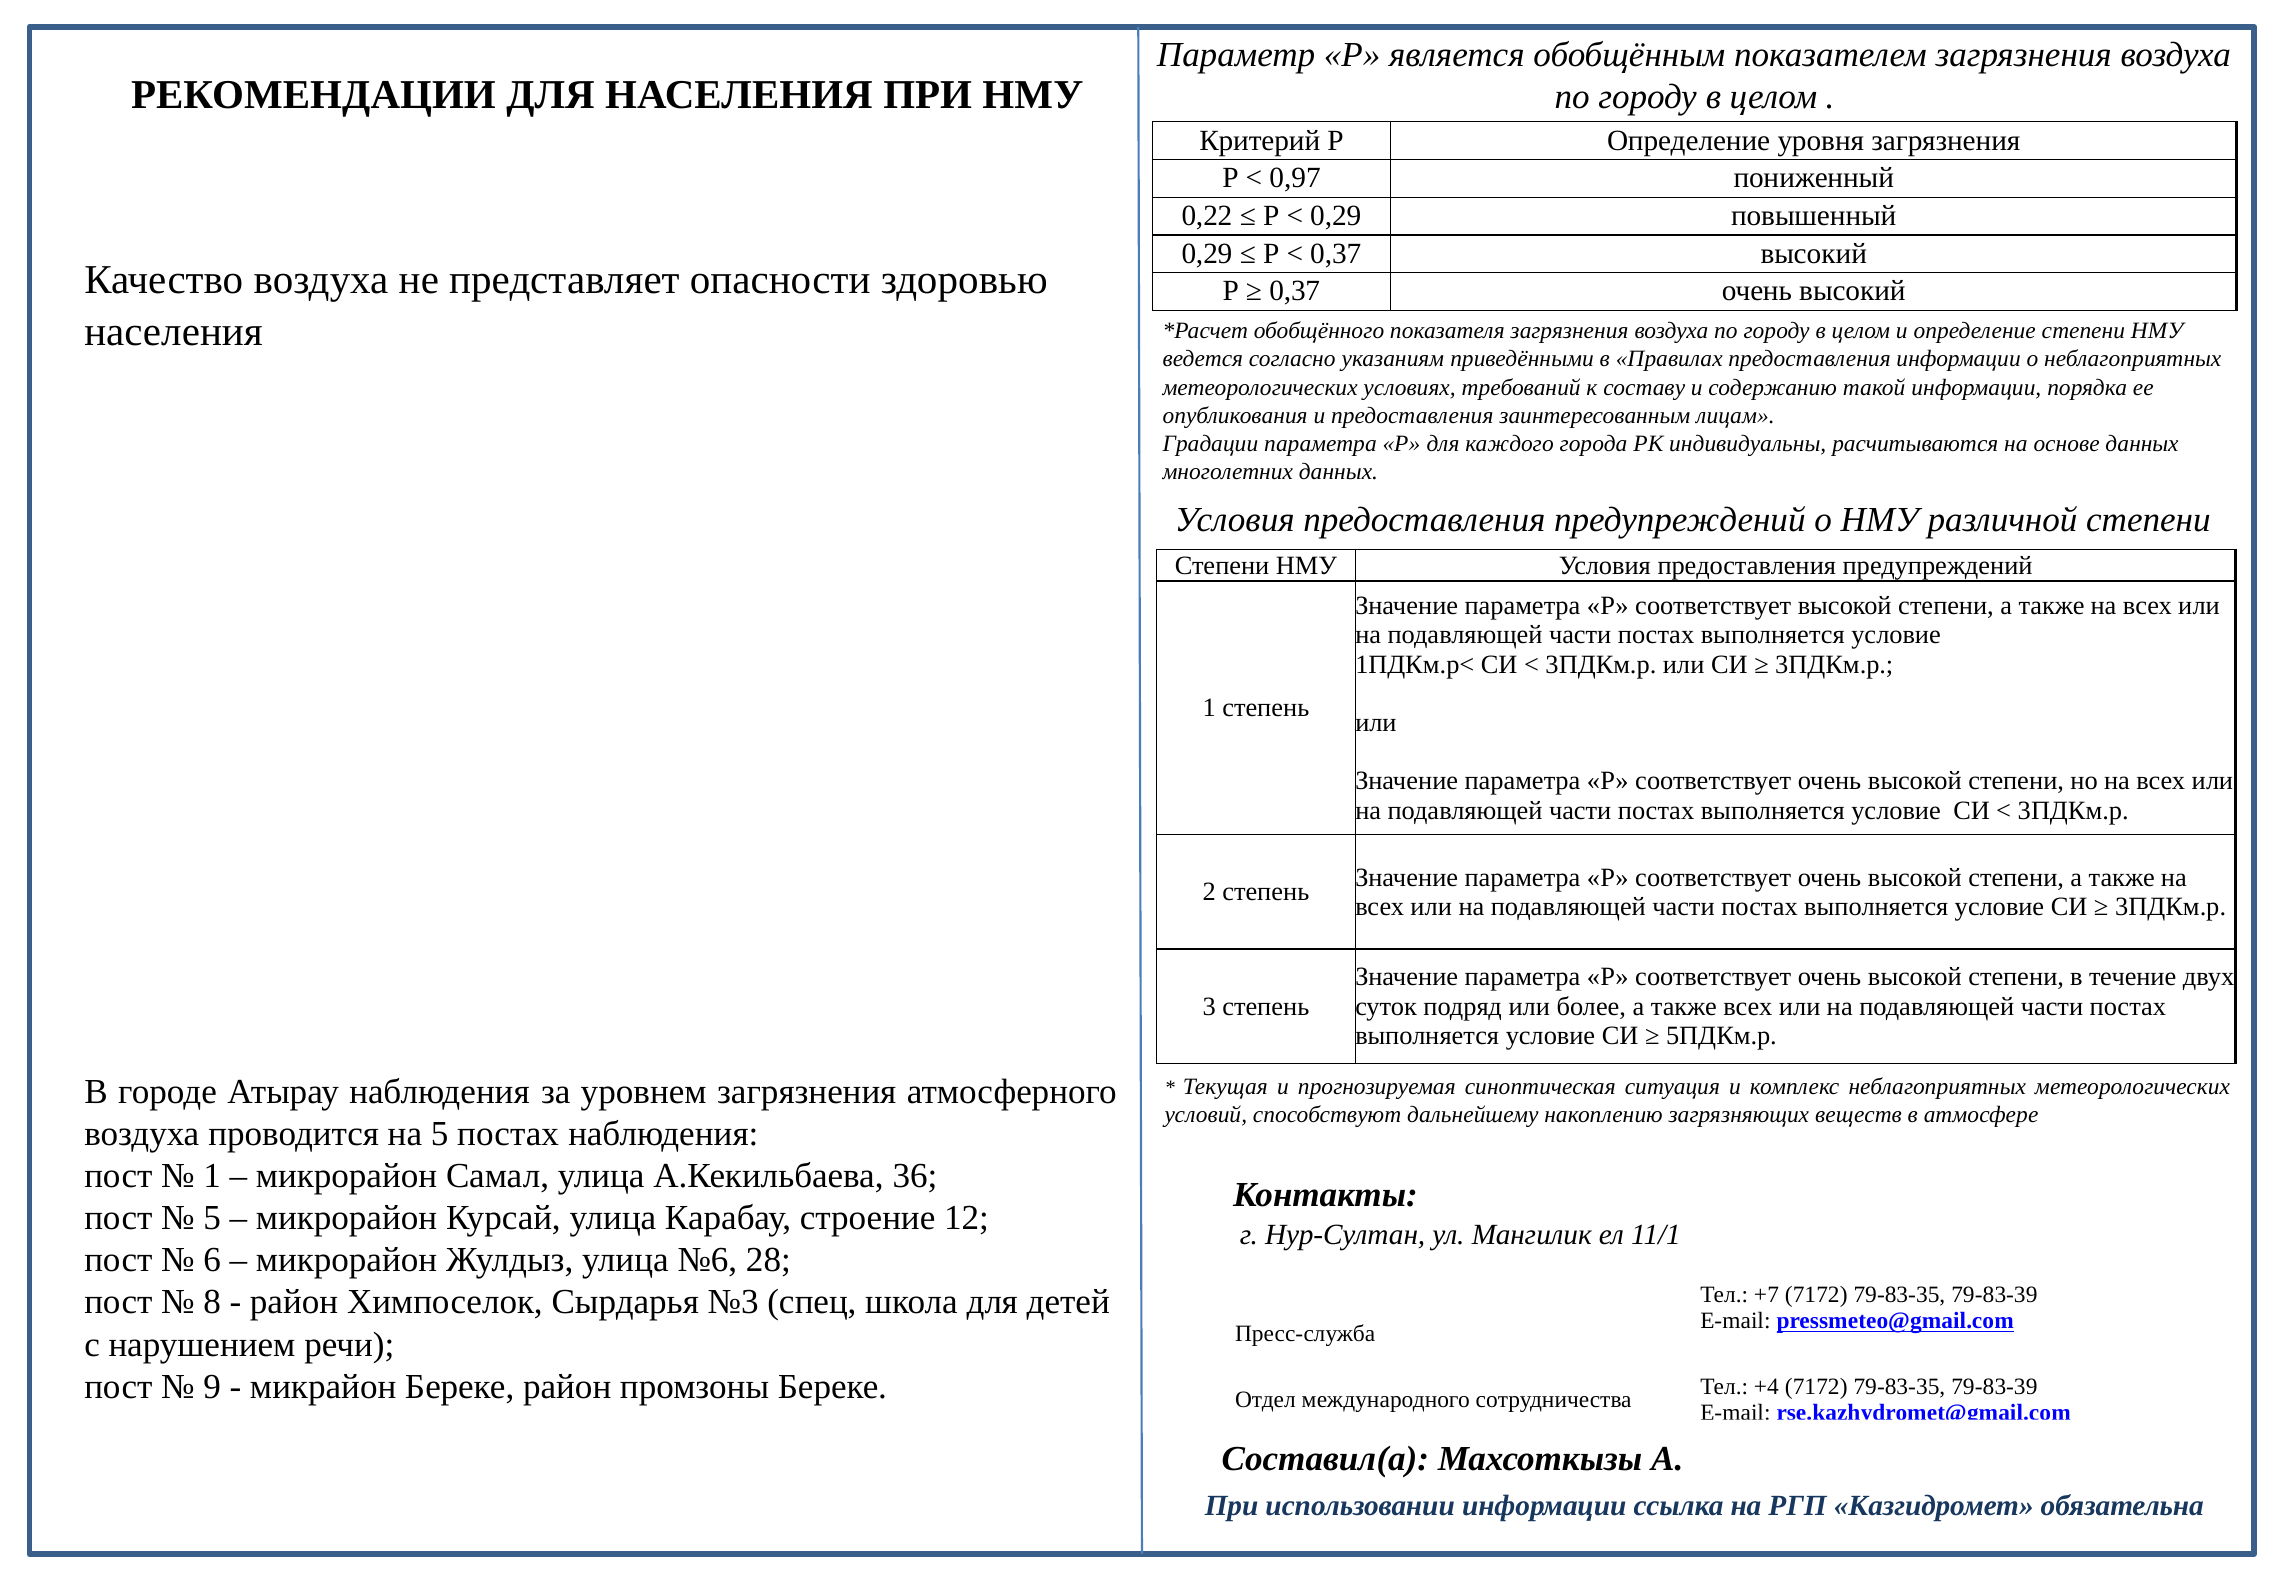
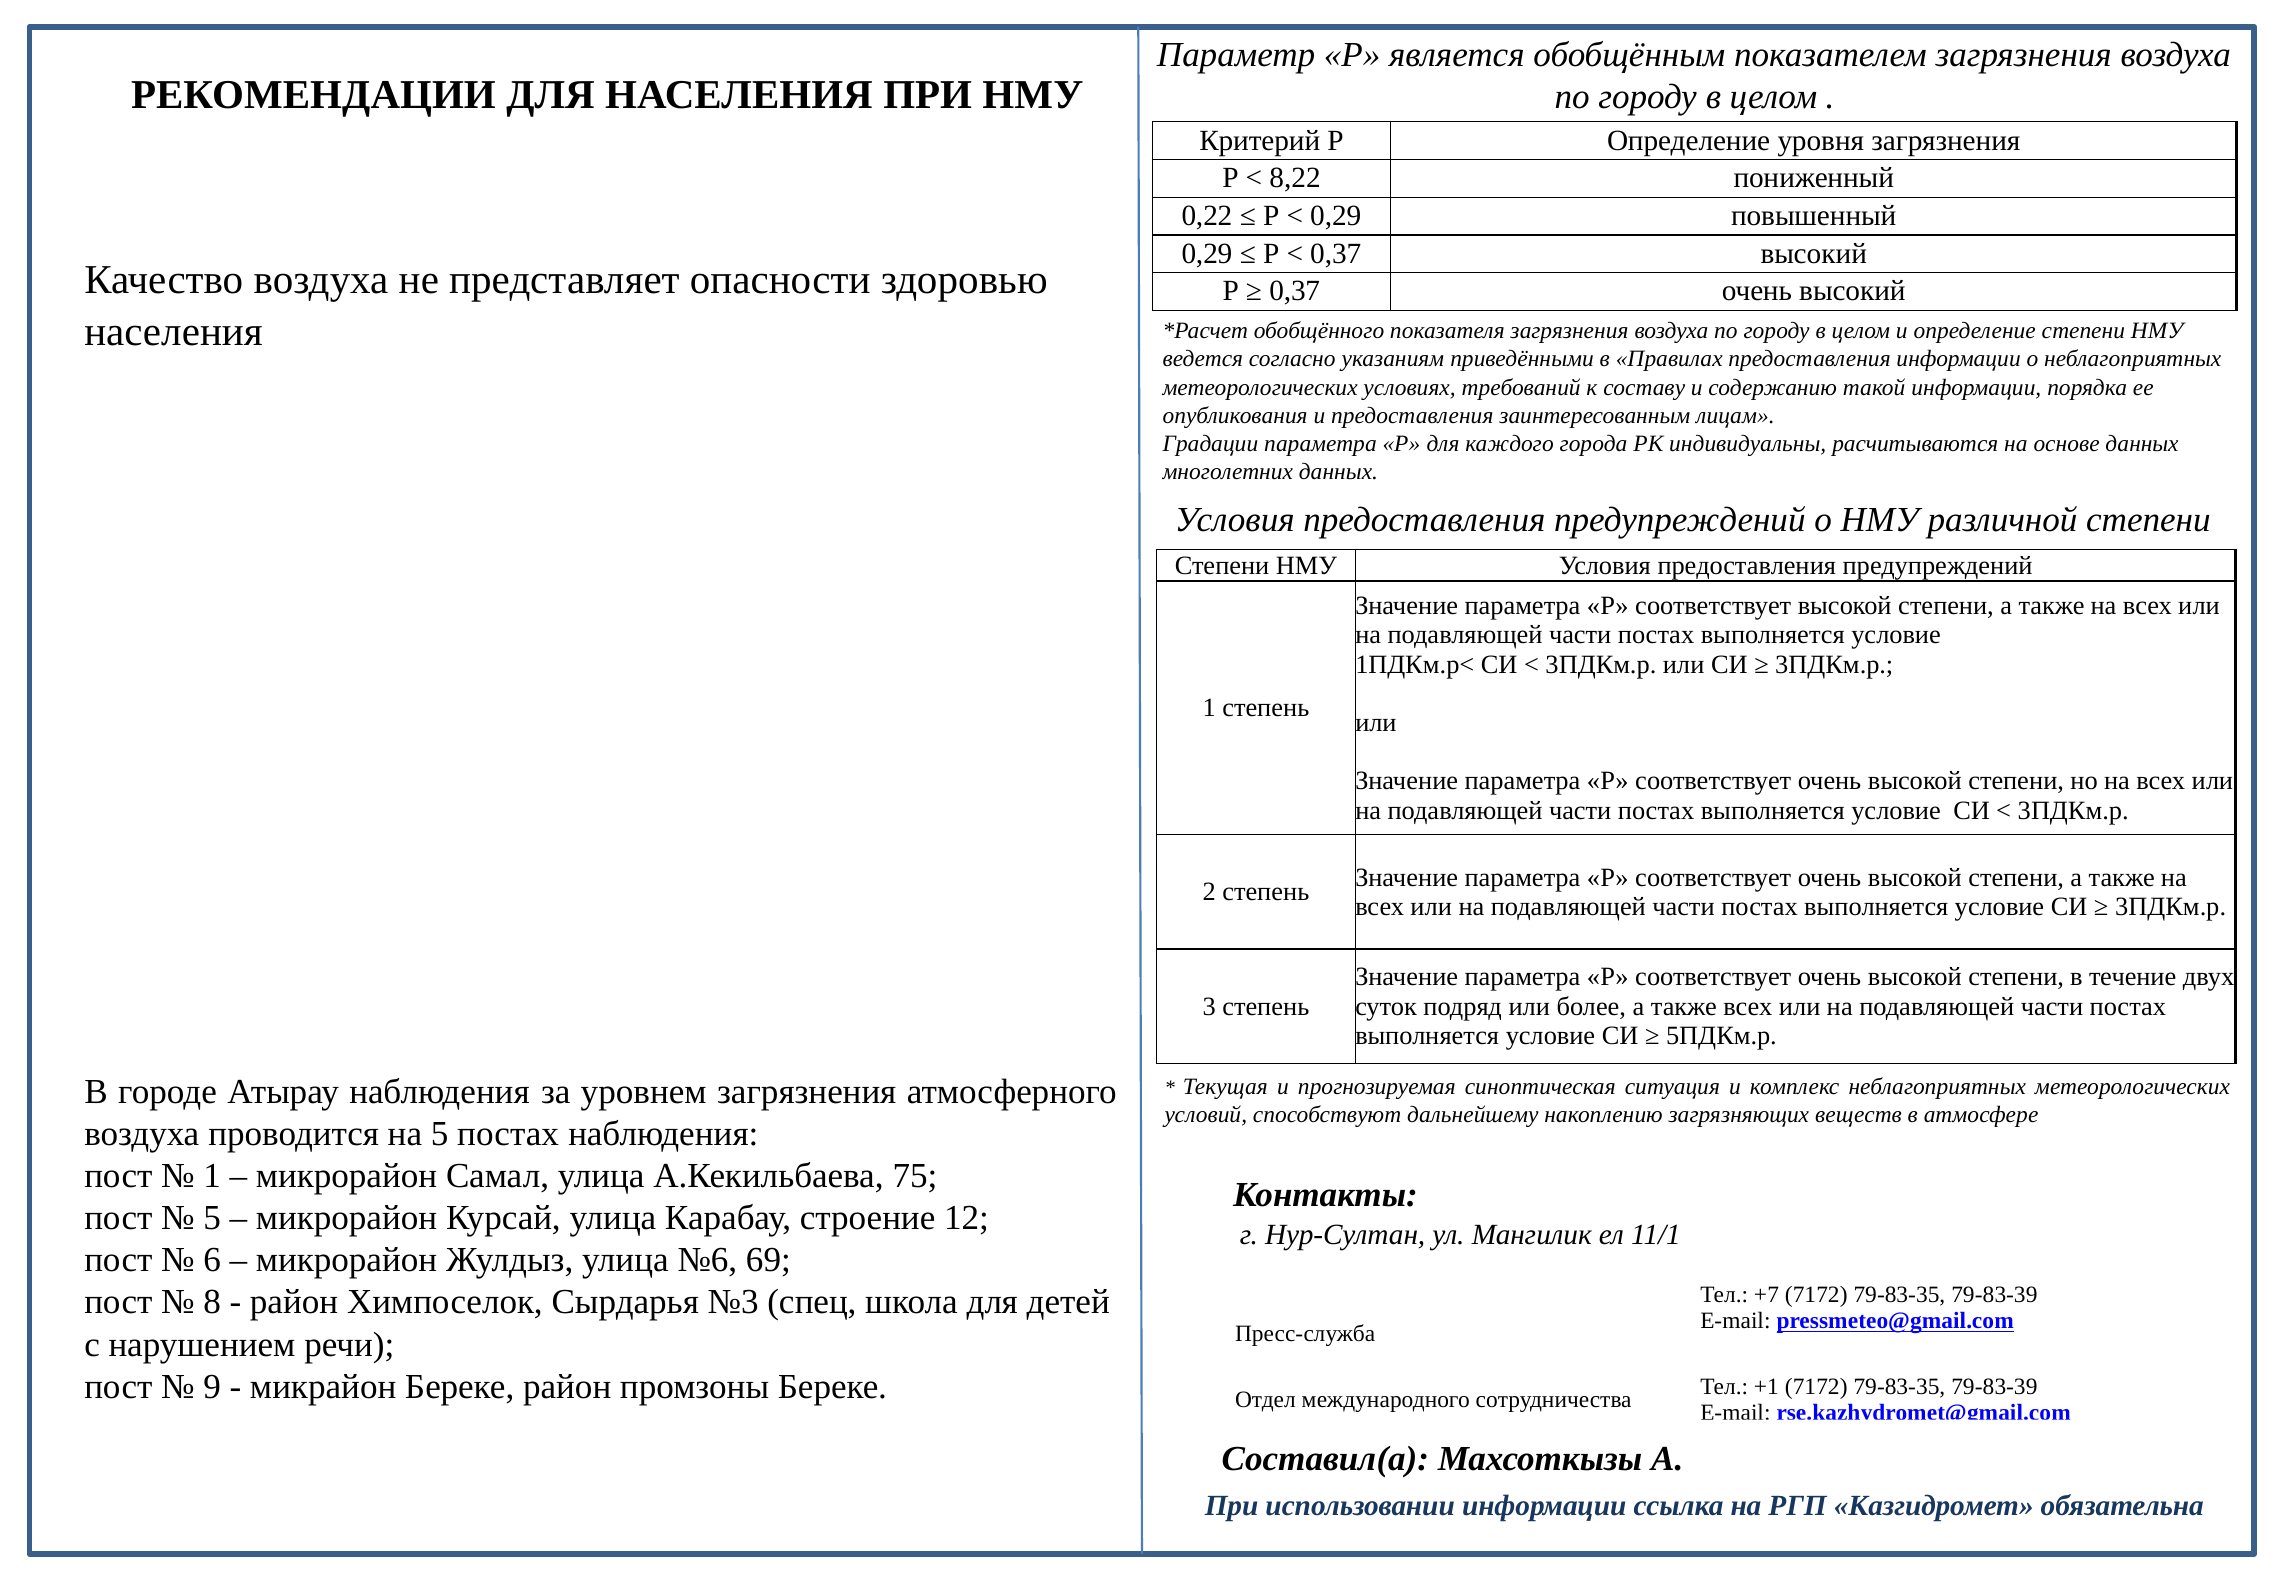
0,97: 0,97 -> 8,22 (1295, 178)
36: 36 -> 75 (915, 1176)
28: 28 -> 69 (768, 1260)
+4: +4 -> +1 (1766, 1387)
